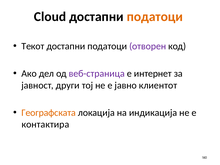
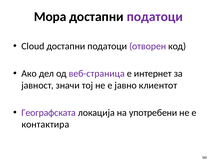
Cloud: Cloud -> Мора (50, 17)
податоци colour: orange -> purple (155, 17)
Текот: Текот -> Cloud (33, 46)
други: други -> значи (68, 85)
Географската colour: orange -> purple (49, 113)
индикација: индикација -> употребени (153, 113)
